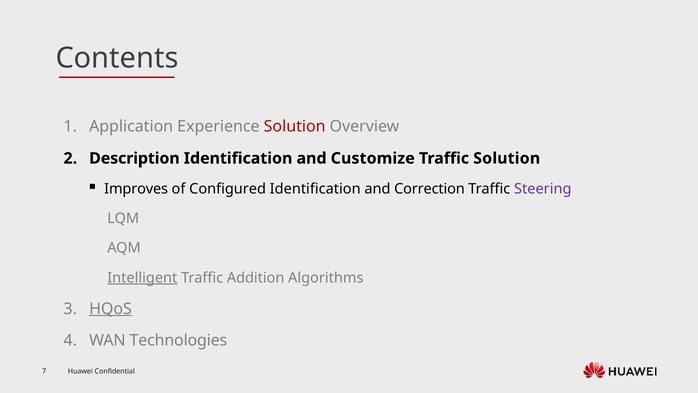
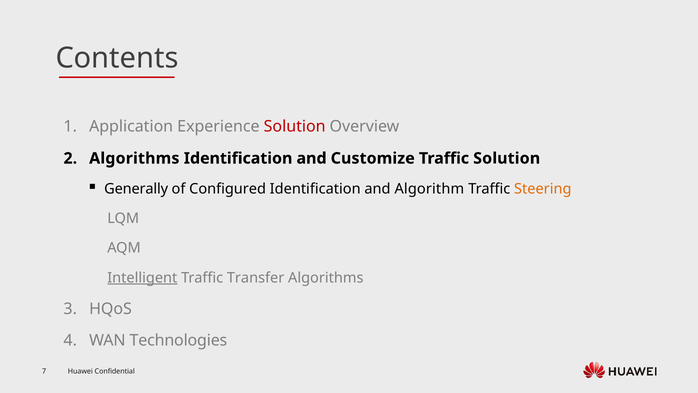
Description: Description -> Algorithms (134, 158)
Improves: Improves -> Generally (136, 189)
Correction: Correction -> Algorithm (429, 189)
Steering colour: purple -> orange (543, 189)
Addition: Addition -> Transfer (256, 278)
HQoS underline: present -> none (111, 308)
